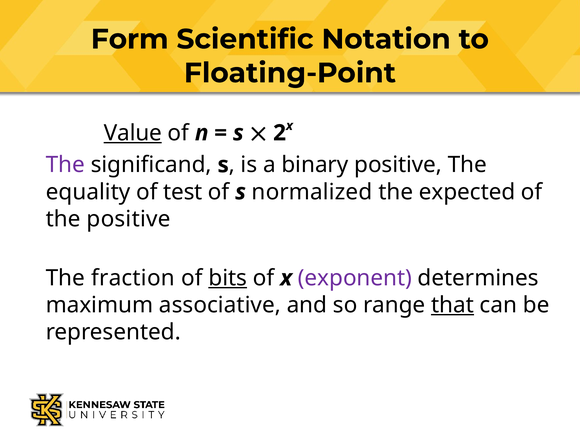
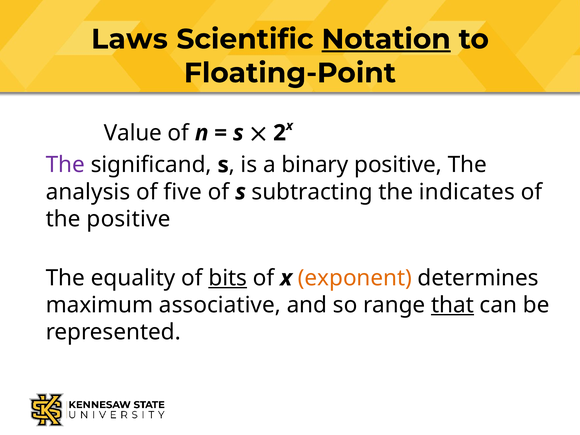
Form: Form -> Laws (129, 39)
Notation underline: none -> present (386, 39)
Value underline: present -> none (133, 133)
equality: equality -> analysis (88, 192)
test: test -> five (183, 192)
normalized: normalized -> subtracting (312, 192)
expected: expected -> indicates (467, 192)
fraction: fraction -> equality (133, 278)
exponent colour: purple -> orange (355, 278)
